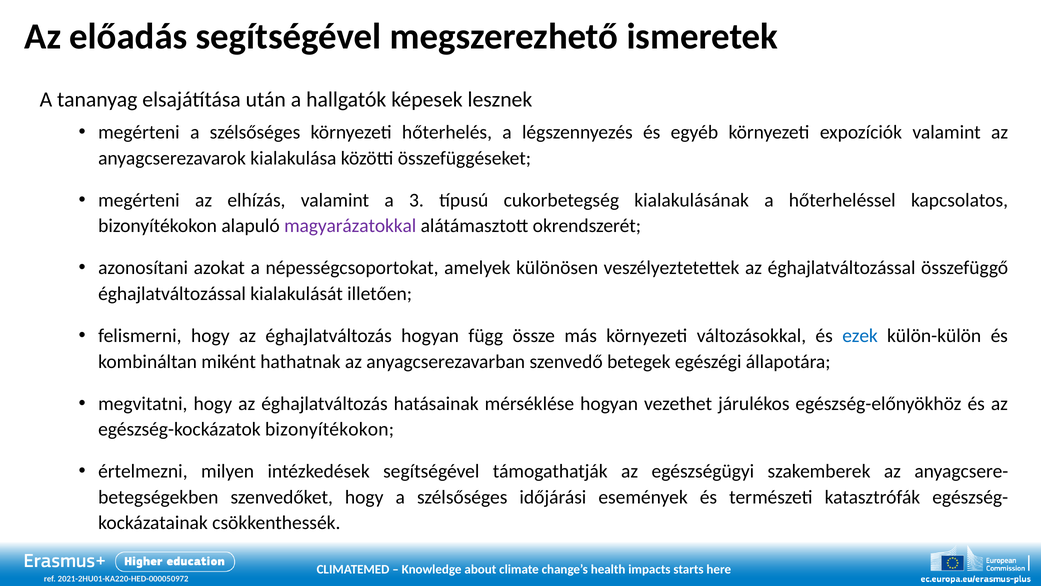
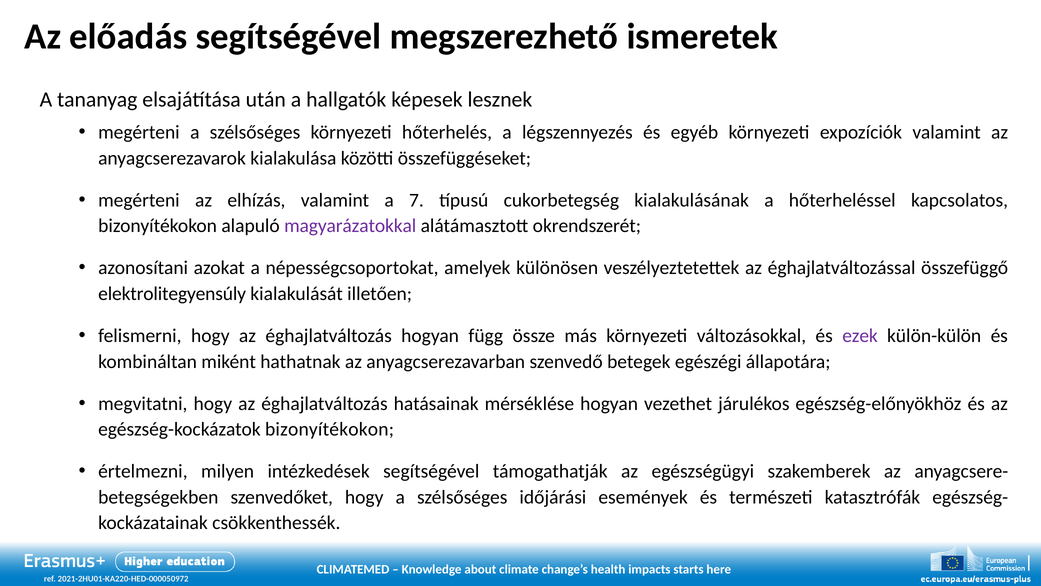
3: 3 -> 7 (416, 200)
éghajlatváltozással: éghajlatváltozással -> elektrolitegyensúly (172, 294)
ezek colour: blue -> purple (860, 336)
